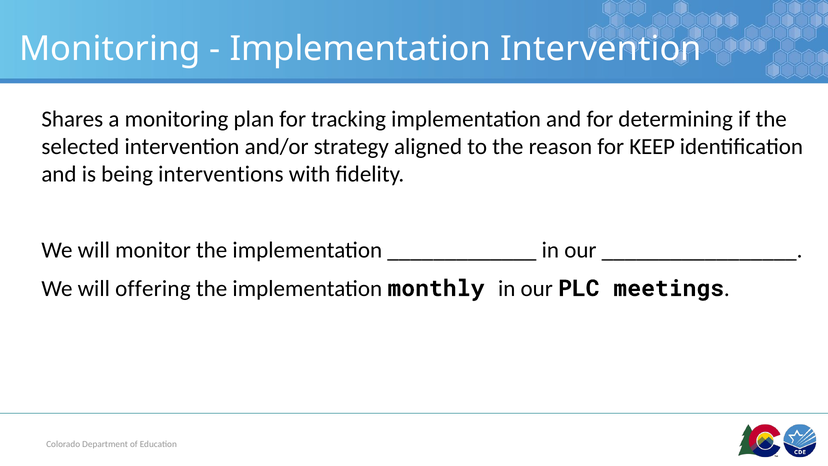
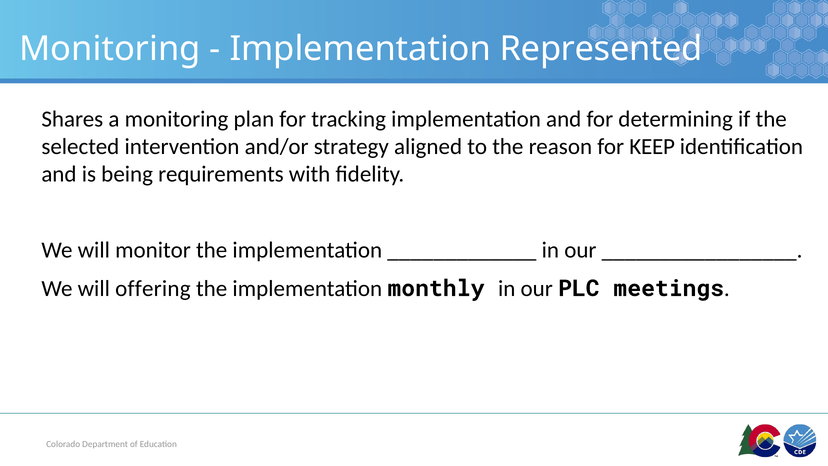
Implementation Intervention: Intervention -> Represented (601, 49)
interventions: interventions -> requirements (221, 174)
